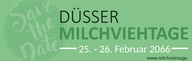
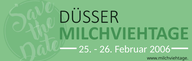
2066: 2066 -> 2006 (160, 49)
